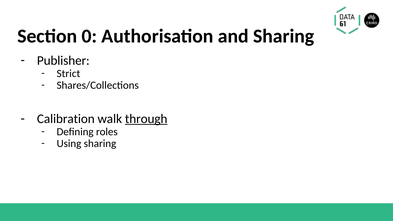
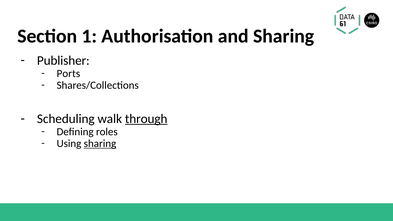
0: 0 -> 1 (89, 36)
Strict: Strict -> Ports (68, 73)
Calibration: Calibration -> Scheduling (66, 119)
sharing underline: none -> present (100, 144)
